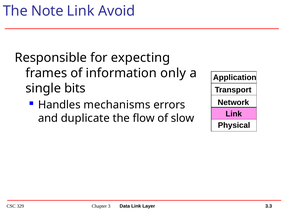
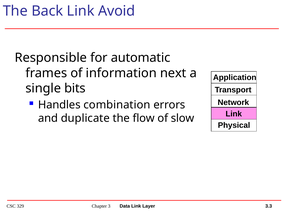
Note: Note -> Back (47, 11)
expecting: expecting -> automatic (141, 58)
only: only -> next (173, 73)
mechanisms: mechanisms -> combination (117, 105)
